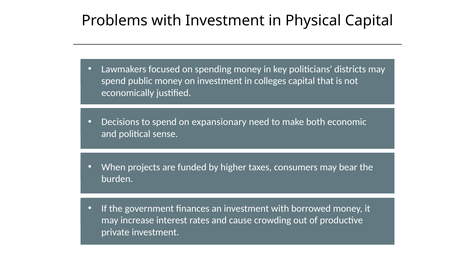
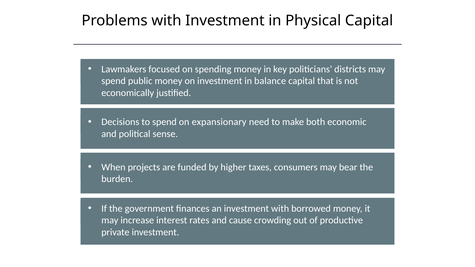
colleges: colleges -> balance (270, 81)
